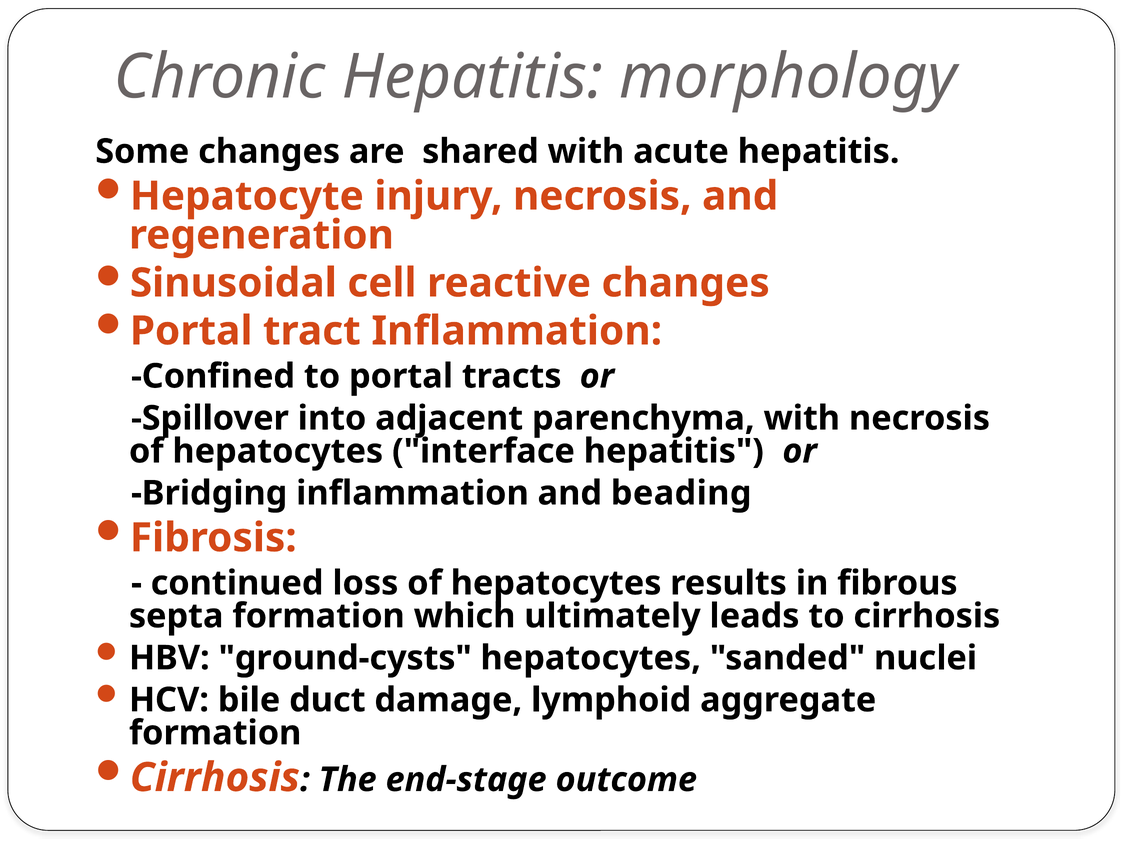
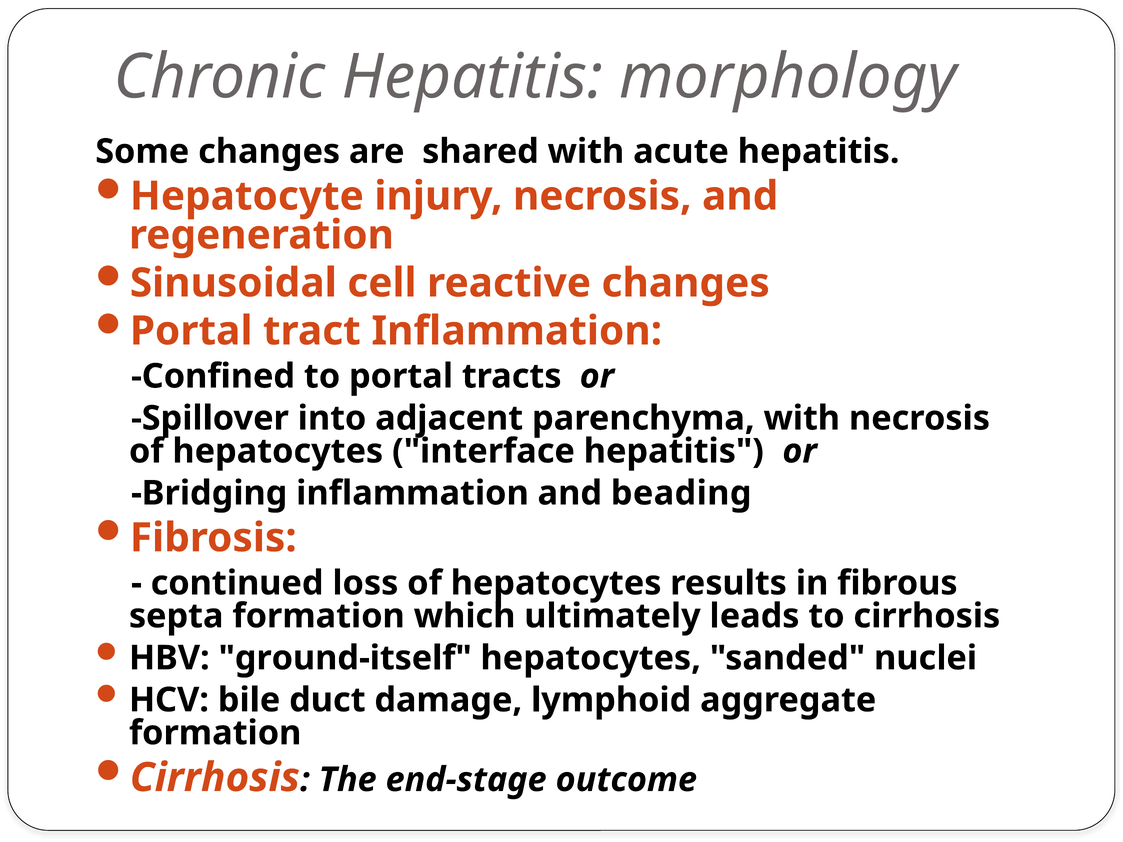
ground-cysts: ground-cysts -> ground-itself (345, 658)
